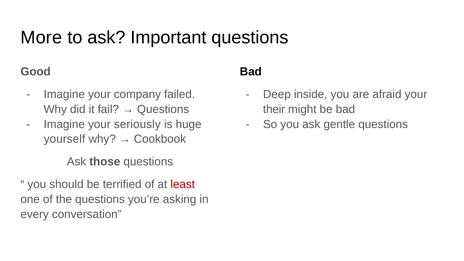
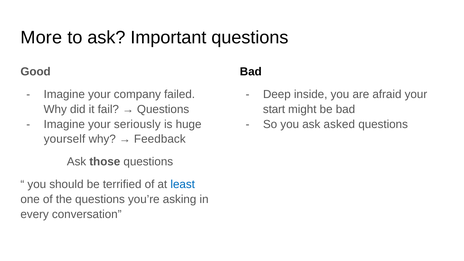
their: their -> start (274, 109)
gentle: gentle -> asked (339, 124)
Cookbook: Cookbook -> Feedback (160, 139)
least colour: red -> blue (183, 184)
